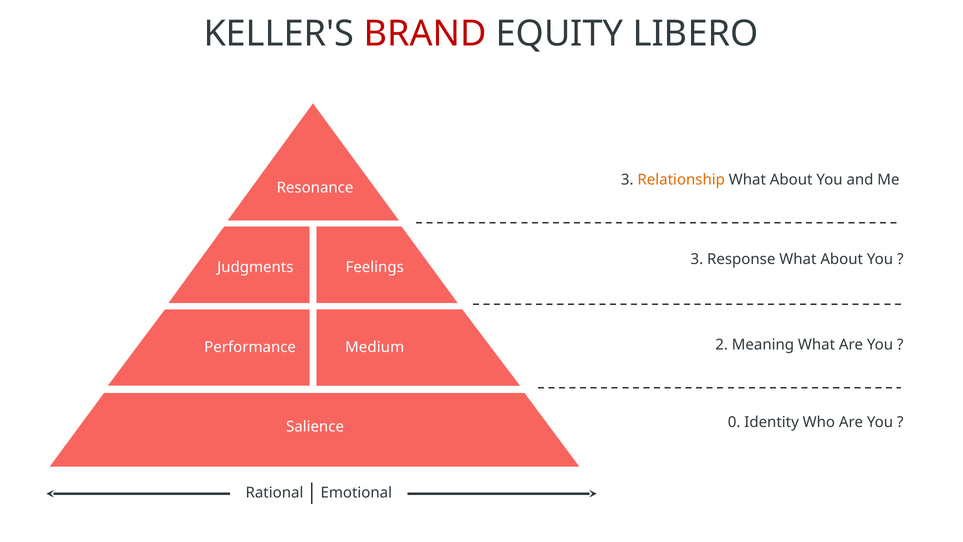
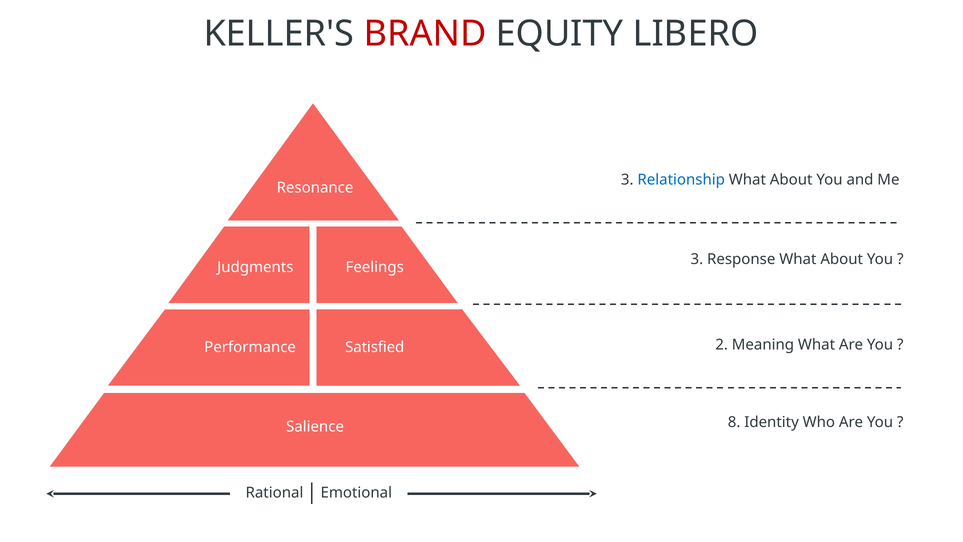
Relationship colour: orange -> blue (681, 180)
Medium: Medium -> Satisfied (375, 347)
0: 0 -> 8 (734, 422)
